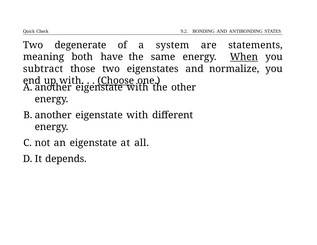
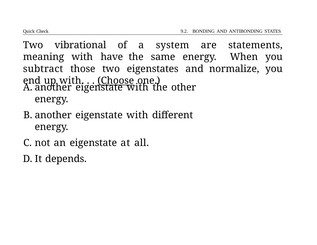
degenerate: degenerate -> vibrational (80, 45)
meaning both: both -> with (82, 57)
When underline: present -> none (244, 57)
